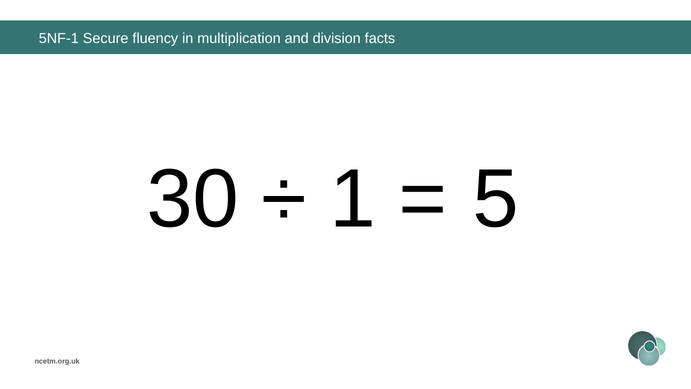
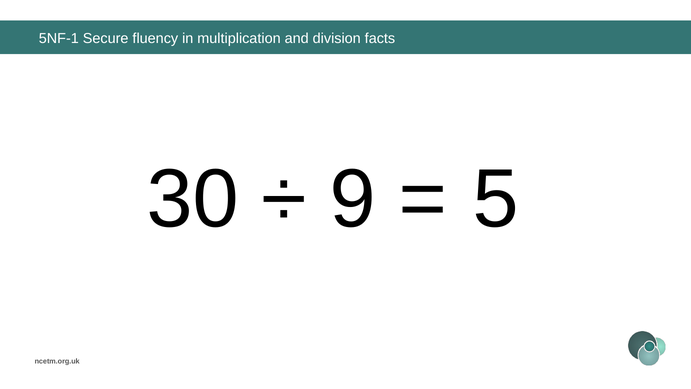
1: 1 -> 9 (353, 199)
